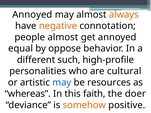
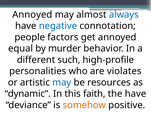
always colour: orange -> blue (124, 15)
negative colour: orange -> blue (58, 26)
people almost: almost -> factors (63, 37)
oppose: oppose -> murder (65, 49)
cultural: cultural -> violates (124, 71)
whereas: whereas -> dynamic (28, 94)
the doer: doer -> have (136, 94)
